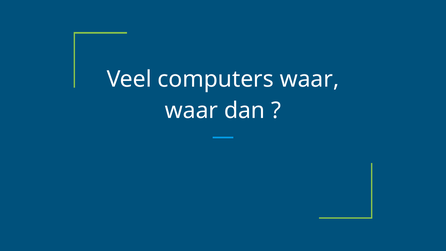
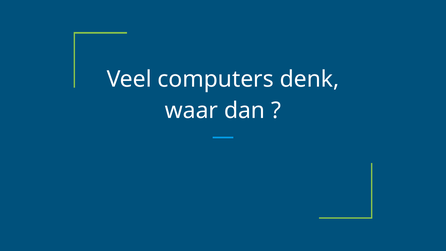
computers waar: waar -> denk (309, 79)
